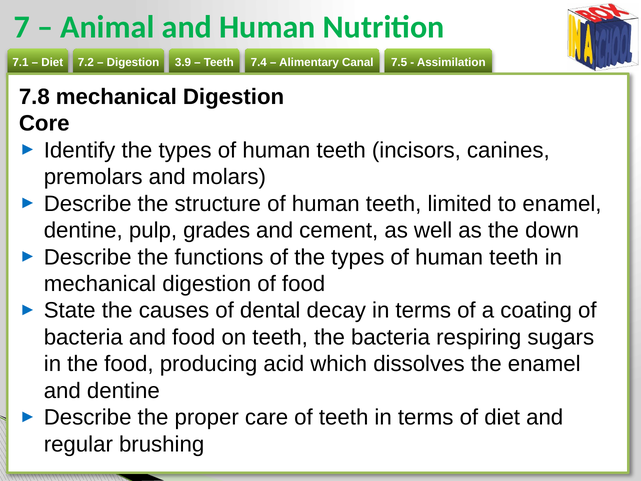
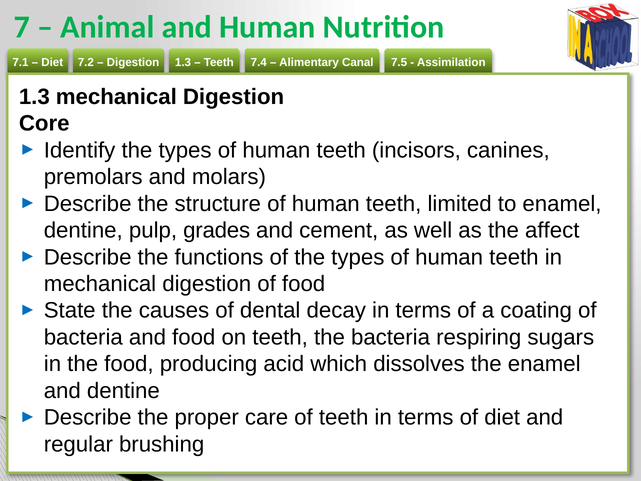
Digestion 3.9: 3.9 -> 1.3 (183, 62)
7.8: 7.8 -> 1.3 (34, 97)
down: down -> affect (552, 230)
